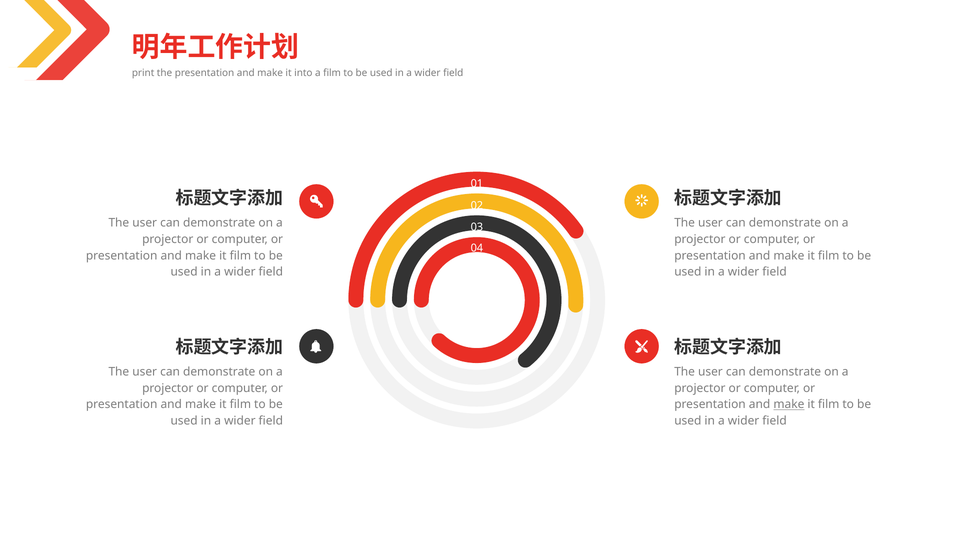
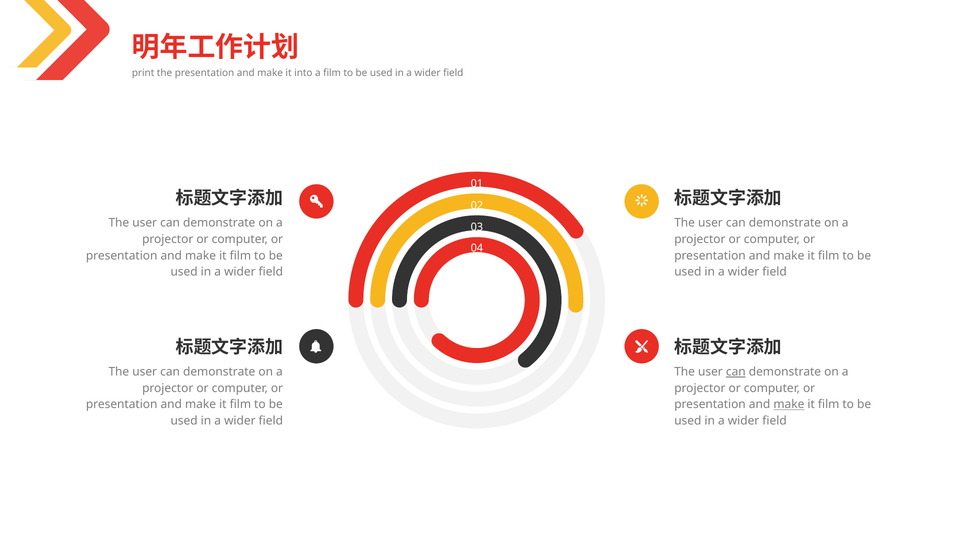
can underline: none -> present (736, 372)
